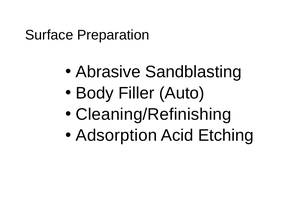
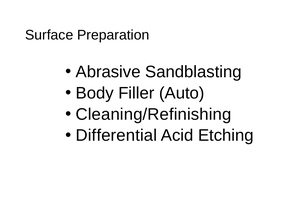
Adsorption: Adsorption -> Differential (116, 136)
